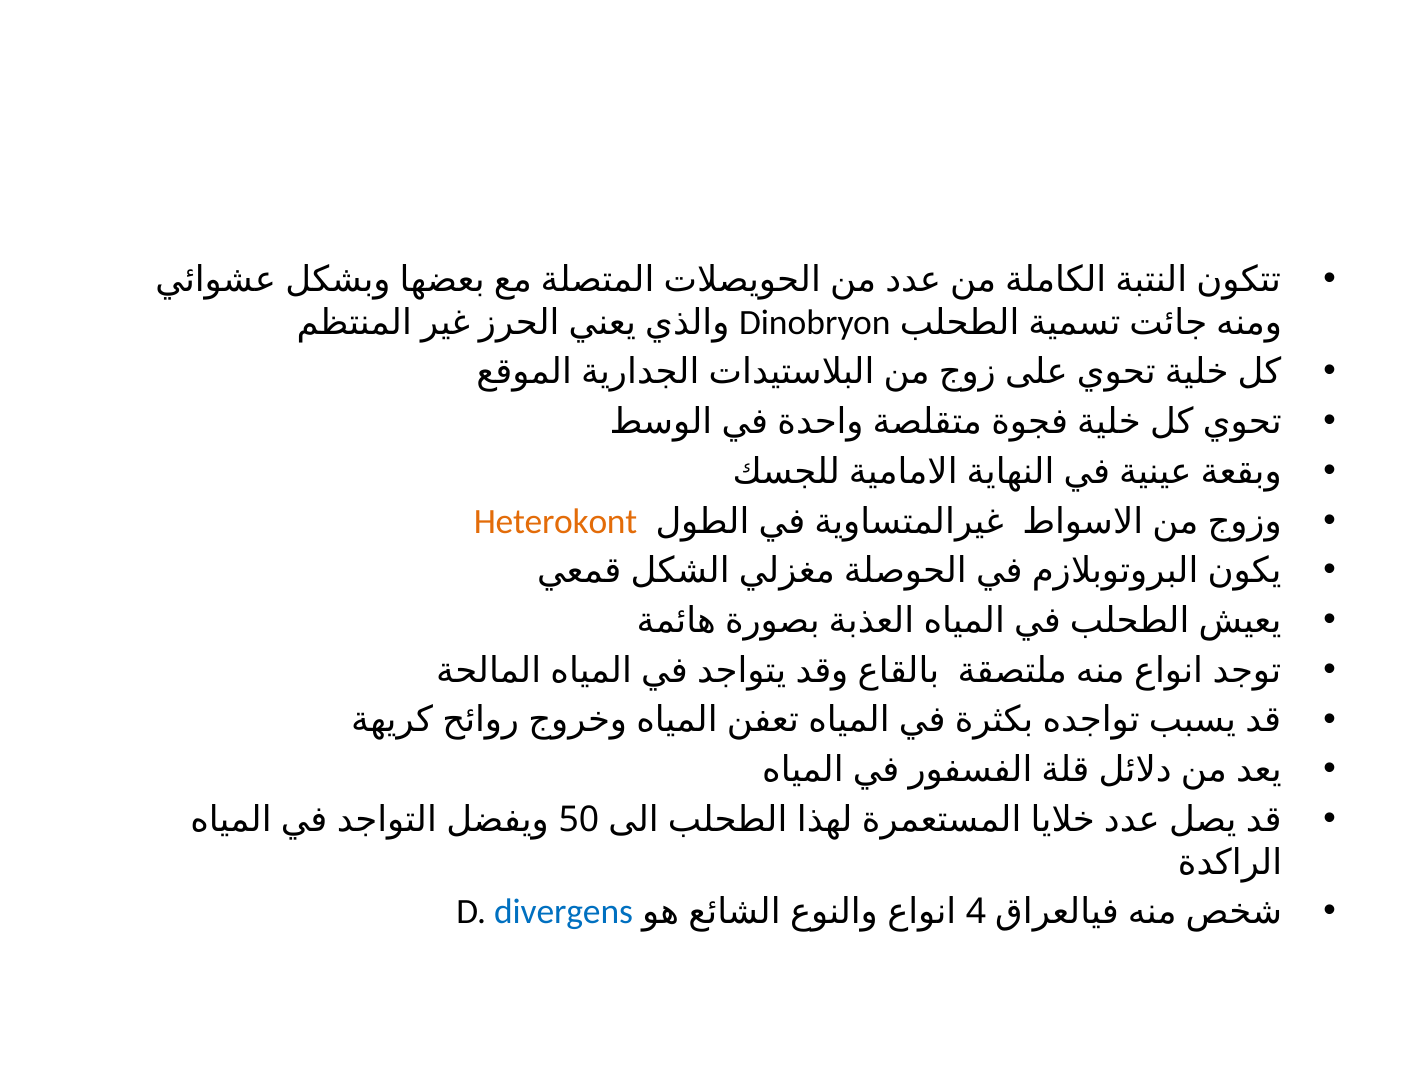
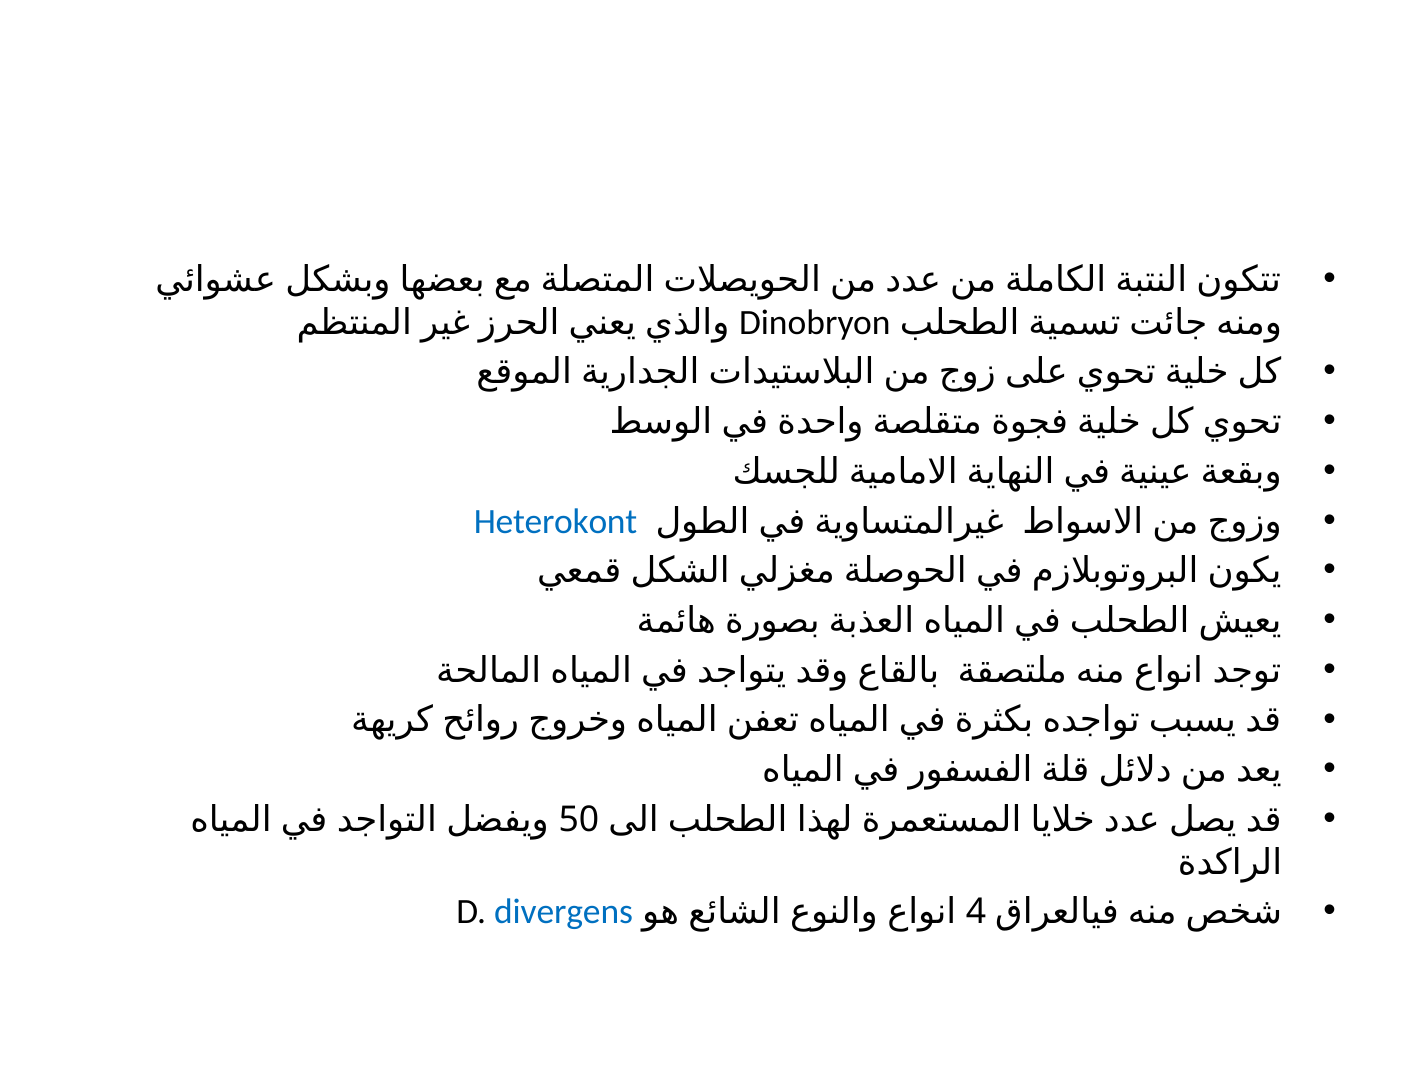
Heterokont colour: orange -> blue (556, 521)
